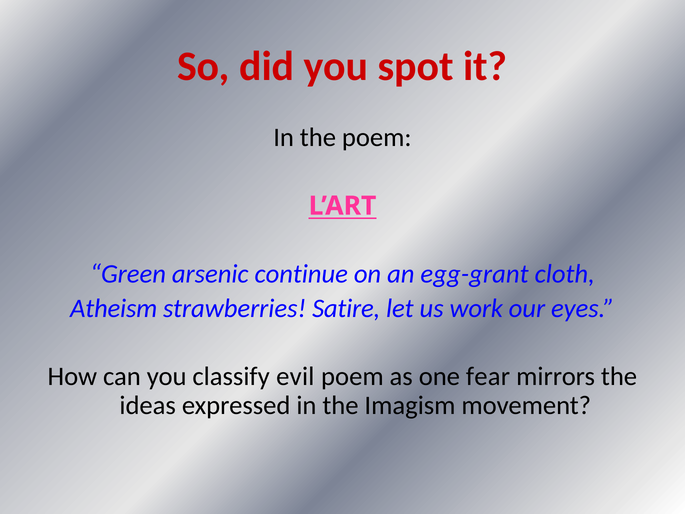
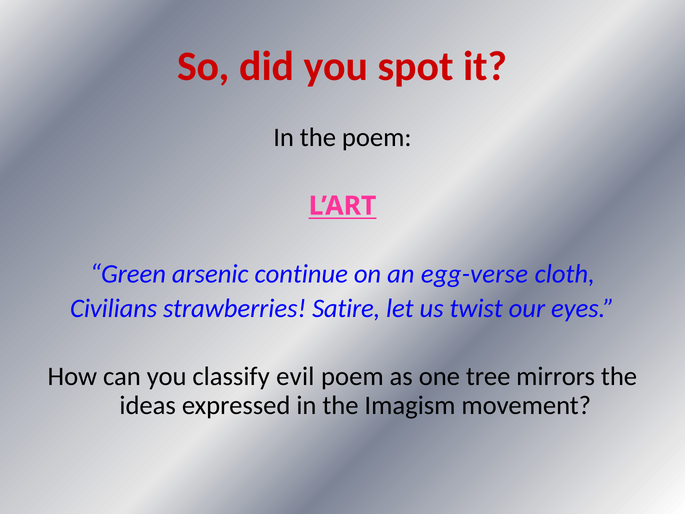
egg-grant: egg-grant -> egg-verse (474, 274)
Atheism: Atheism -> Civilians (114, 308)
work: work -> twist (476, 308)
fear: fear -> tree (488, 376)
